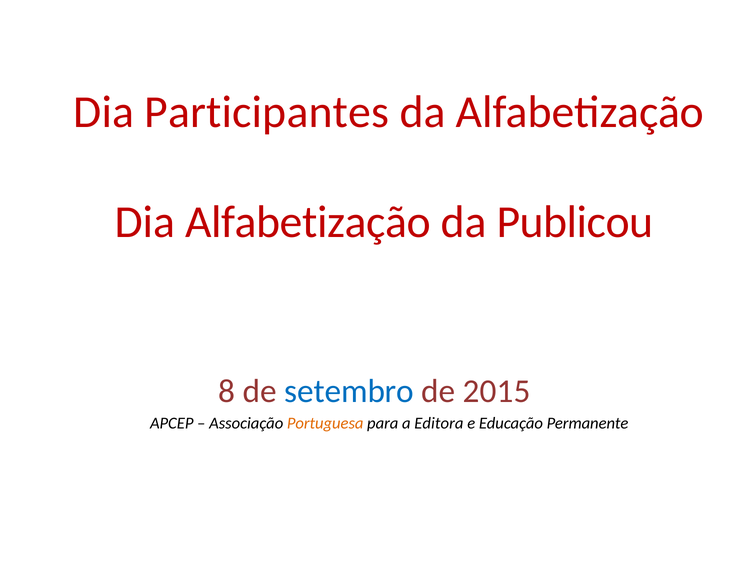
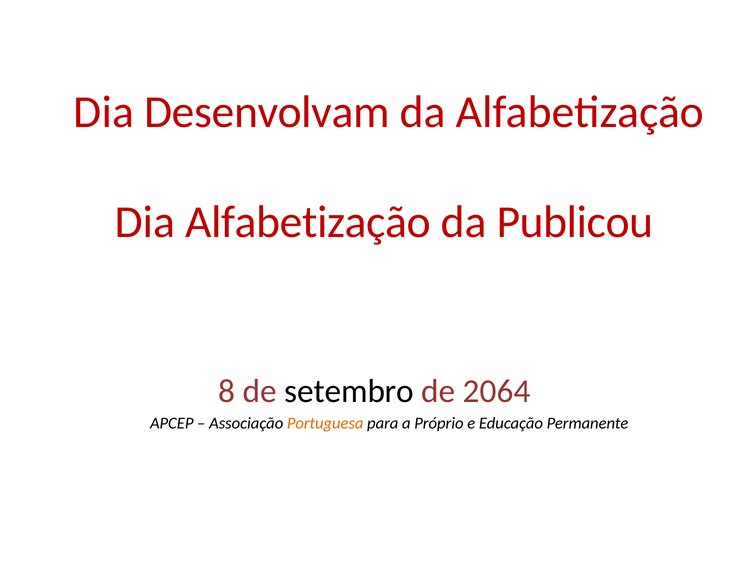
Participantes: Participantes -> Desenvolvam (267, 112)
setembro colour: blue -> black (349, 391)
2015: 2015 -> 2064 (497, 391)
Editora: Editora -> Próprio (439, 423)
